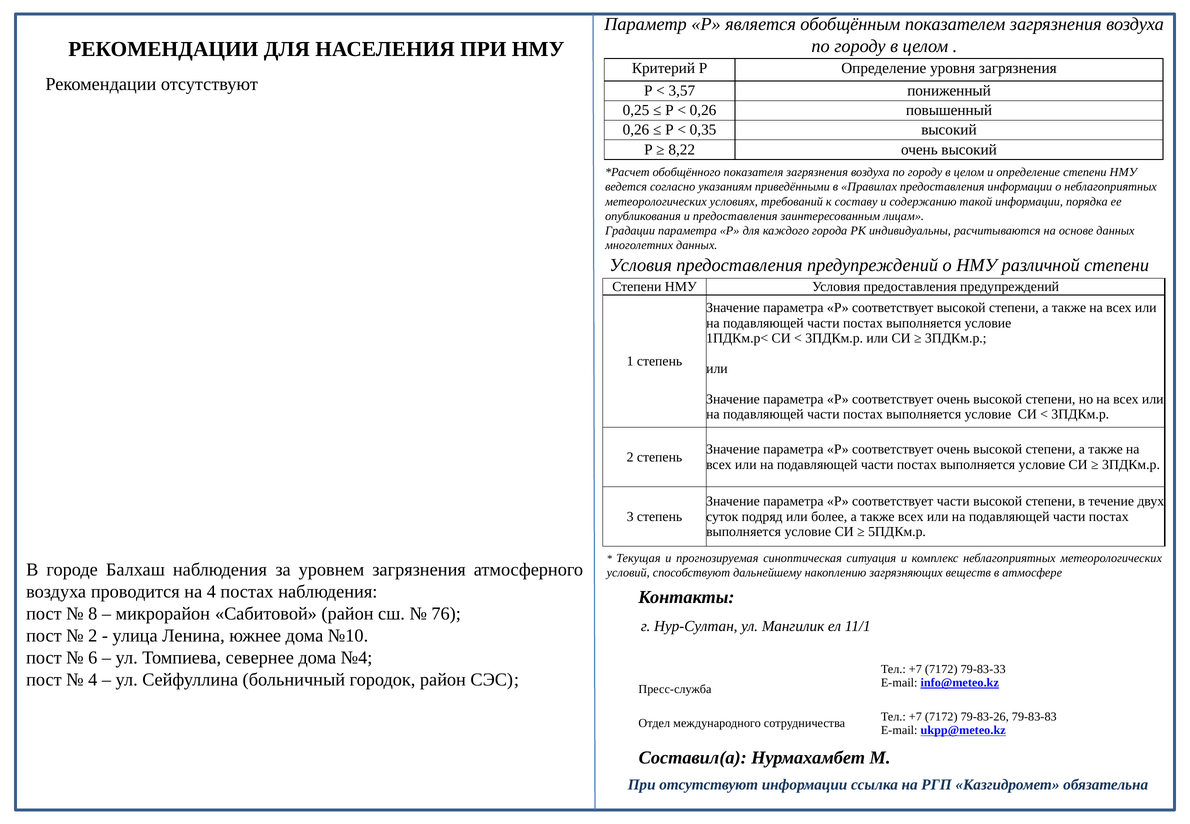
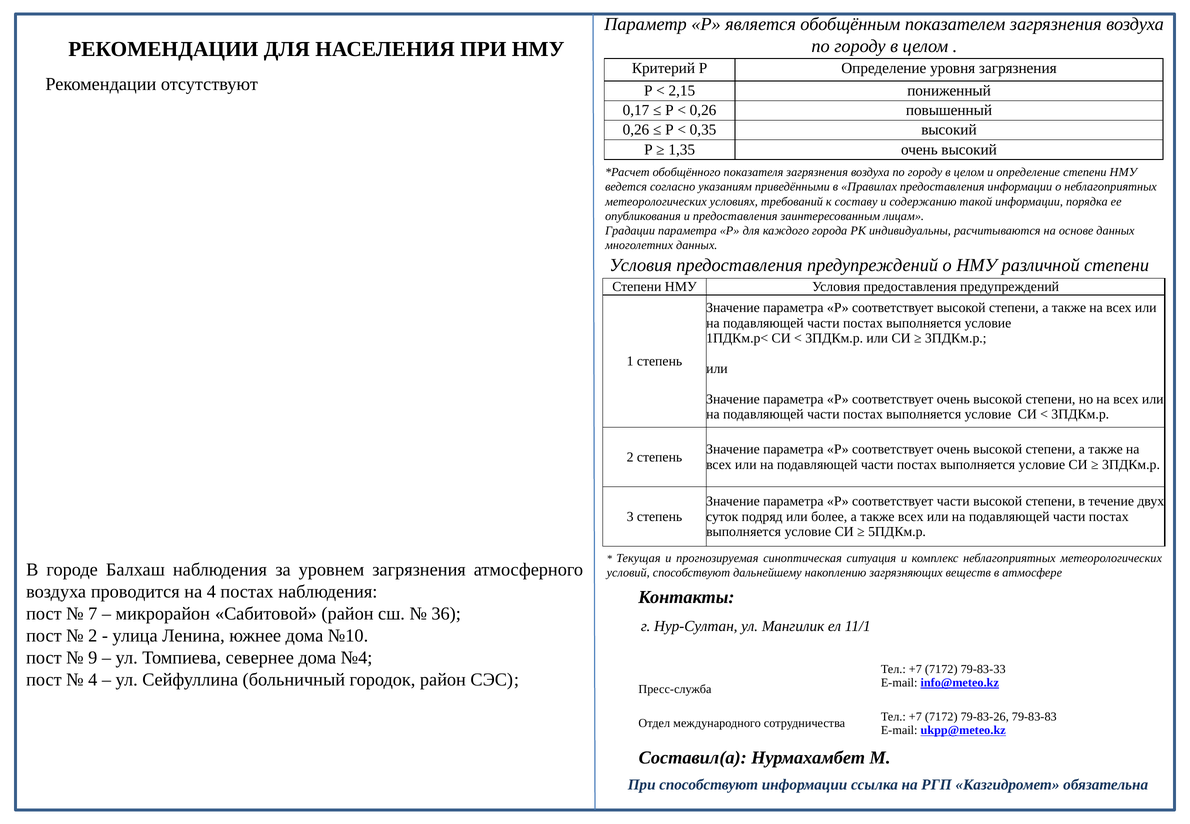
3,57: 3,57 -> 2,15 (682, 91)
0,25: 0,25 -> 0,17 (636, 110)
8,22: 8,22 -> 1,35 (682, 150)
8: 8 -> 7 (93, 614)
76: 76 -> 36 (446, 614)
6: 6 -> 9 (93, 658)
При отсутствуют: отсутствуют -> способствуют (709, 785)
